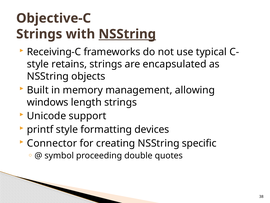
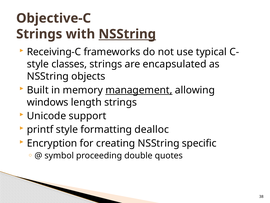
retains: retains -> classes (69, 64)
management underline: none -> present (139, 90)
devices: devices -> dealloc (152, 129)
Connector: Connector -> Encryption (52, 143)
